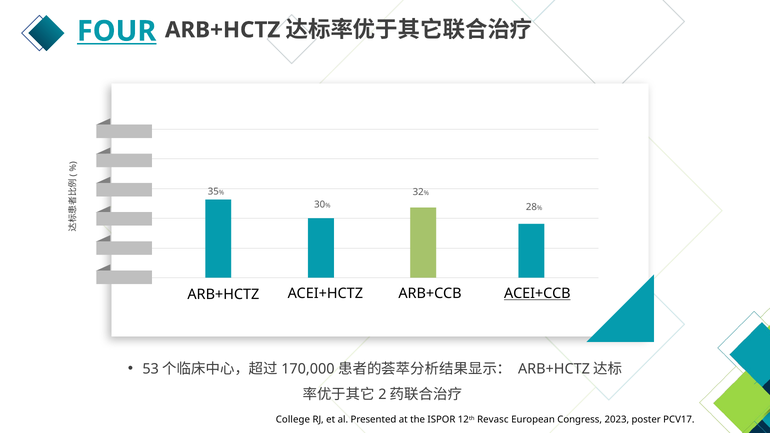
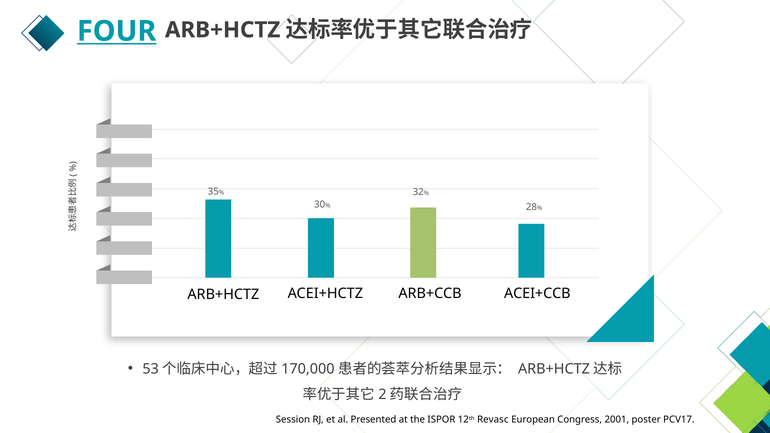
ACEI+CCB underline: present -> none (537, 294)
College: College -> Session (293, 420)
2023: 2023 -> 2001 (617, 420)
